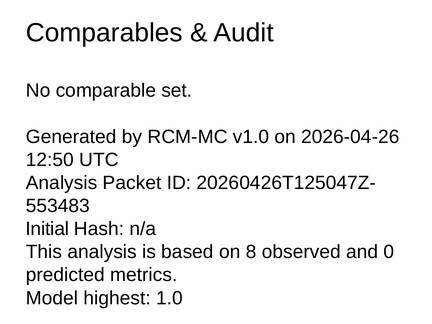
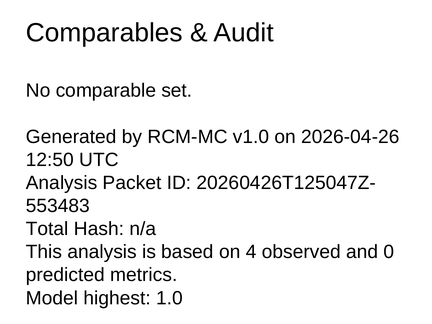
Initial: Initial -> Total (47, 229)
8: 8 -> 4 (251, 252)
